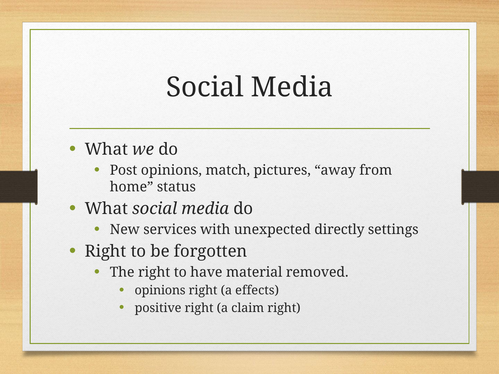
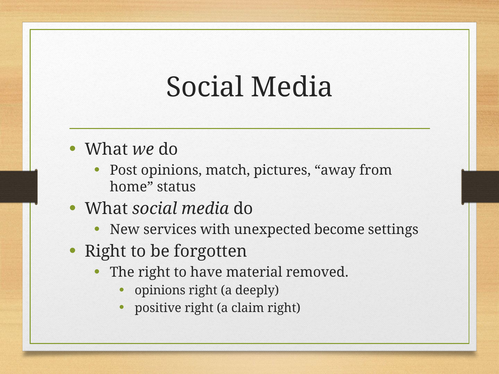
directly: directly -> become (339, 230)
effects: effects -> deeply (257, 291)
